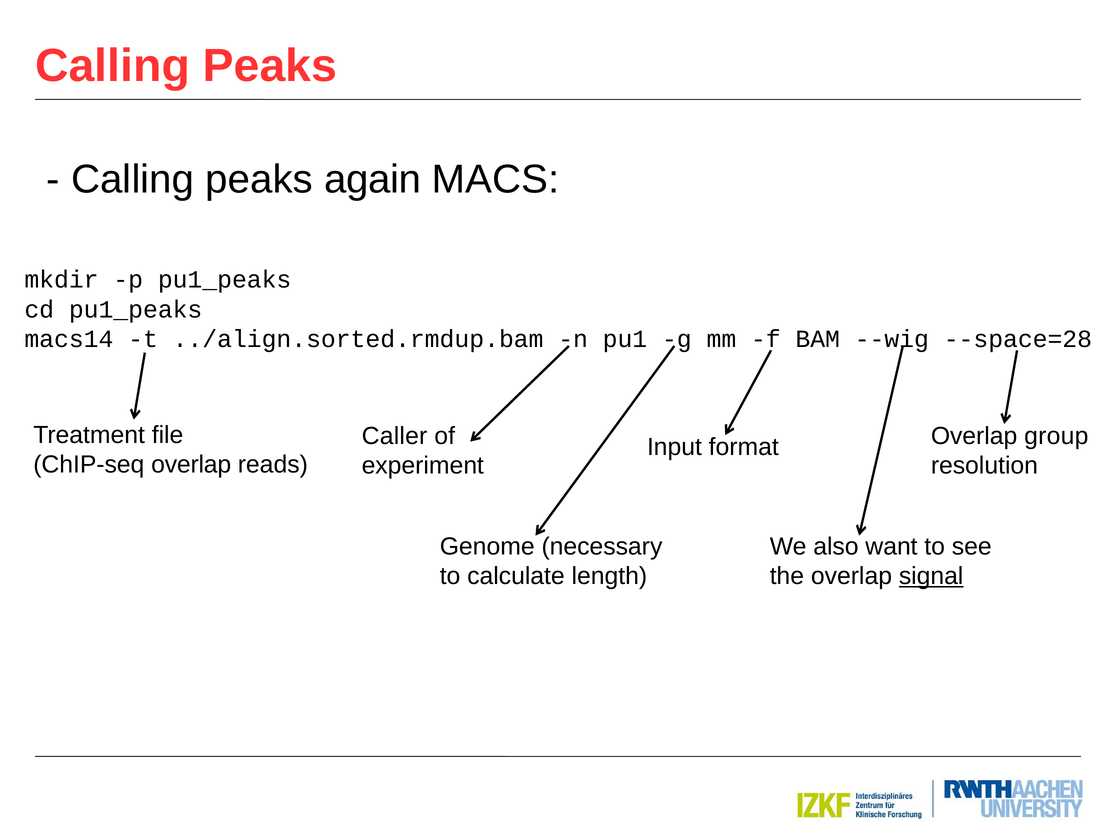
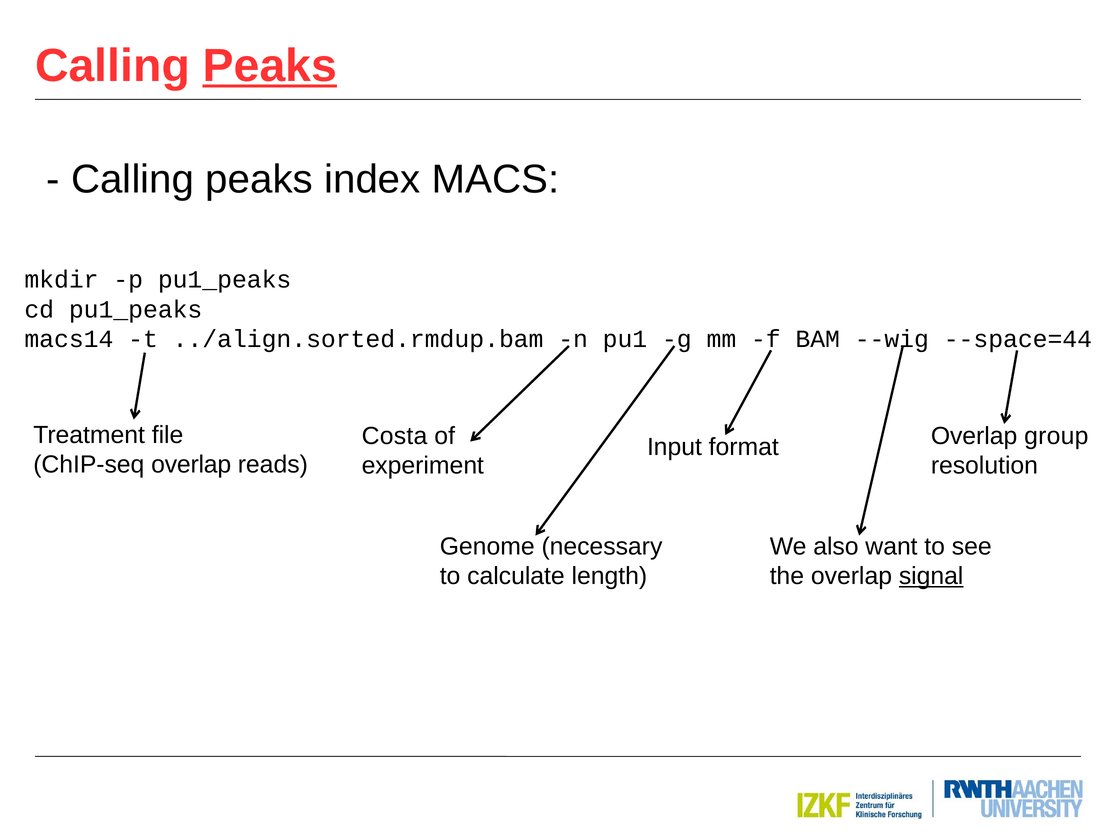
Peaks underline: none -> present (270, 66)
again: again -> index (372, 179)
--space=28: --space=28 -> --space=44 (1018, 339)
Caller: Caller -> Costa (395, 436)
